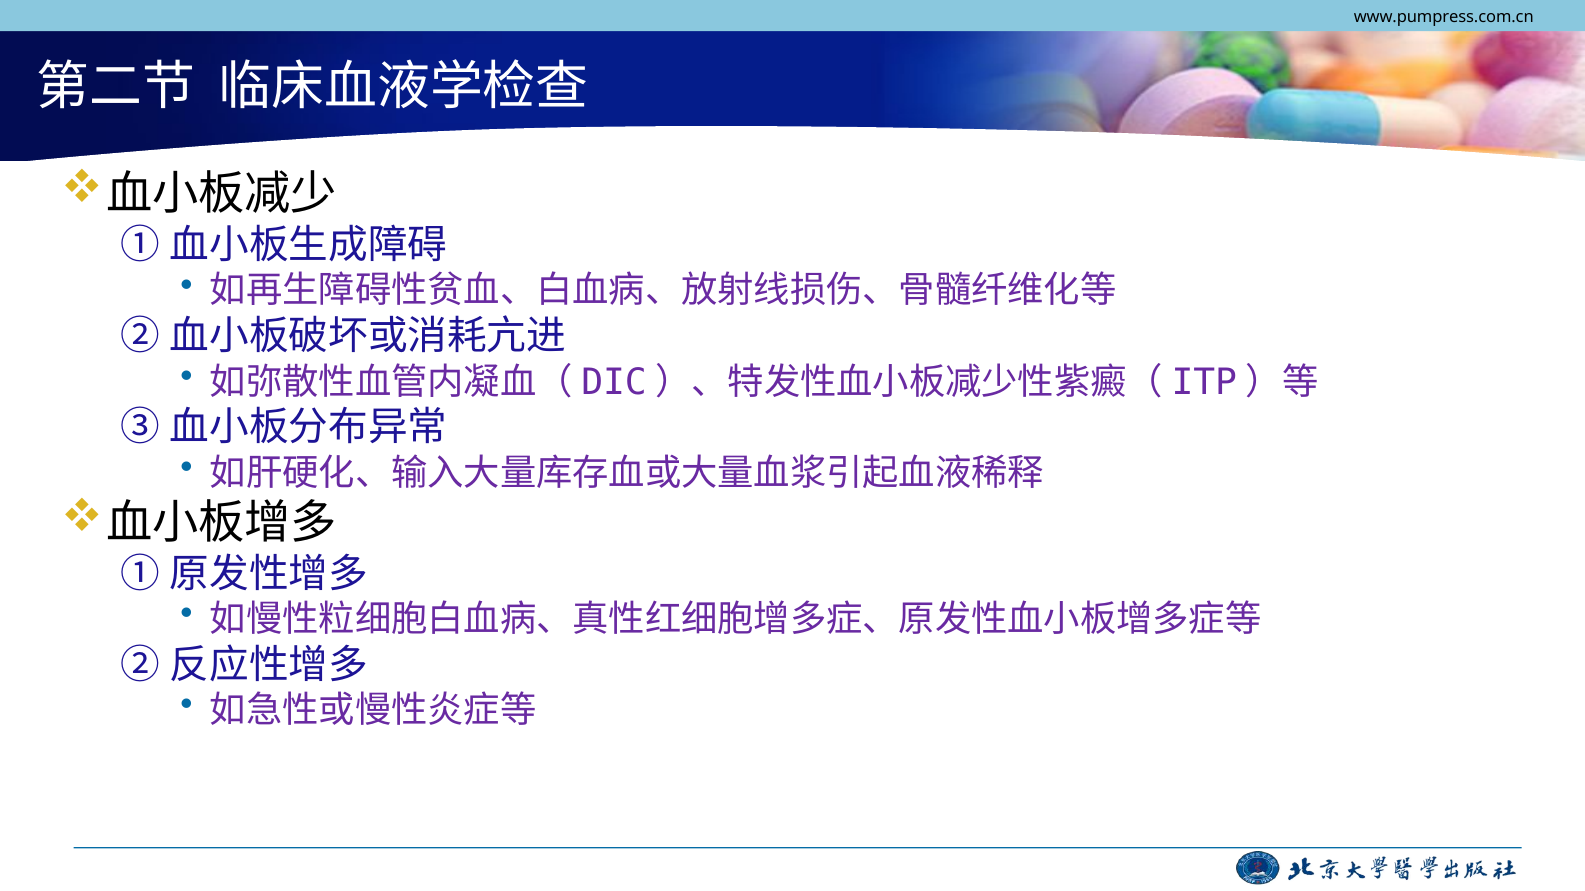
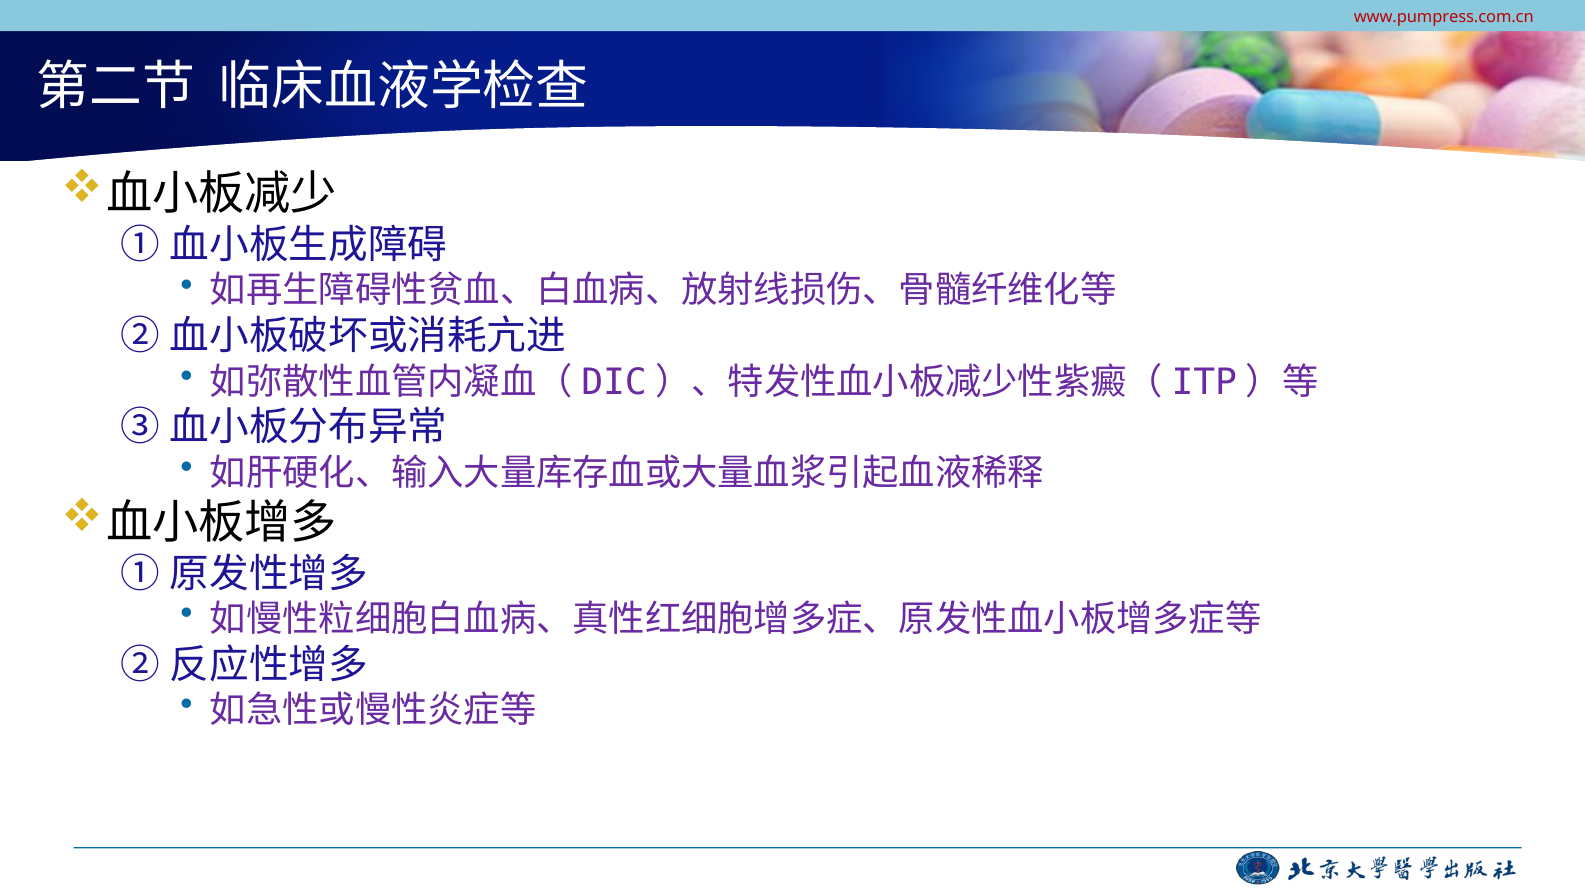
www.pumpress.com.cn colour: black -> red (1444, 17)
